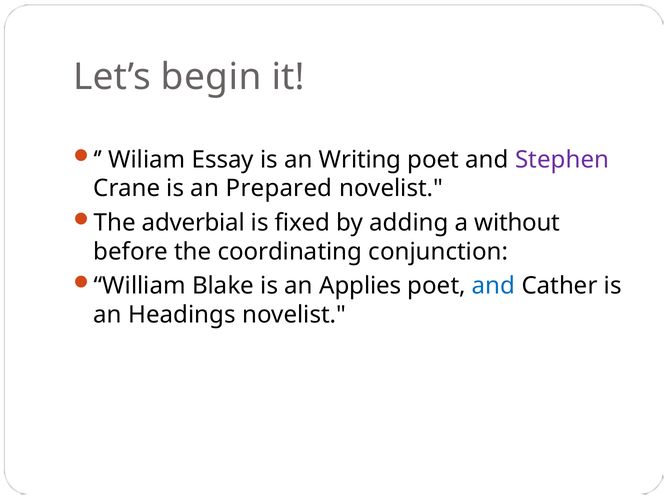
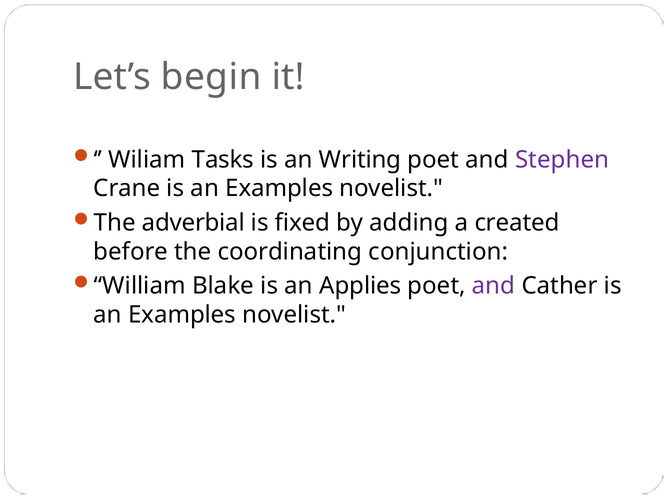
Essay: Essay -> Tasks (223, 160)
Crane is an Prepared: Prepared -> Examples (279, 188)
without: without -> created (517, 223)
and colour: blue -> purple (494, 286)
Headings: Headings -> Examples (182, 315)
